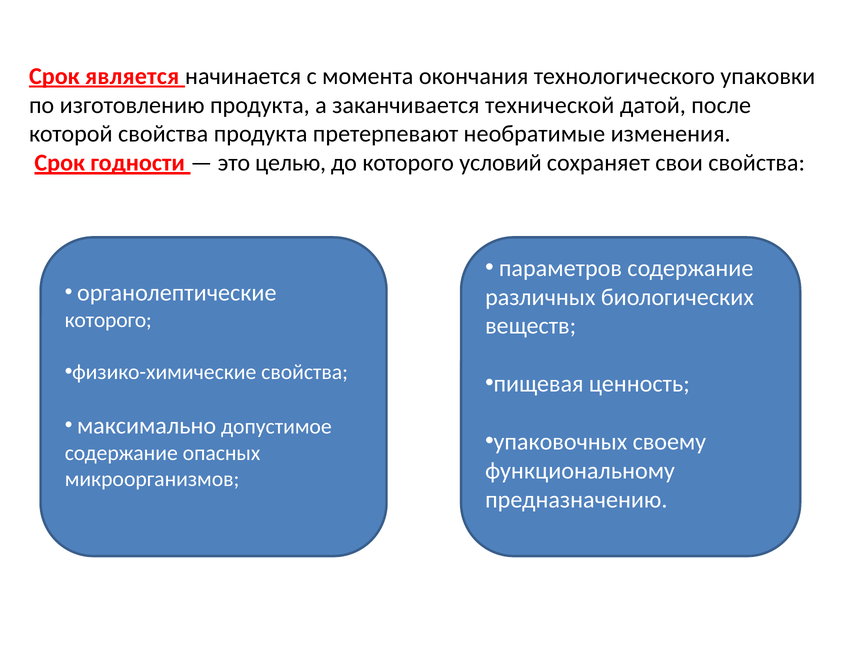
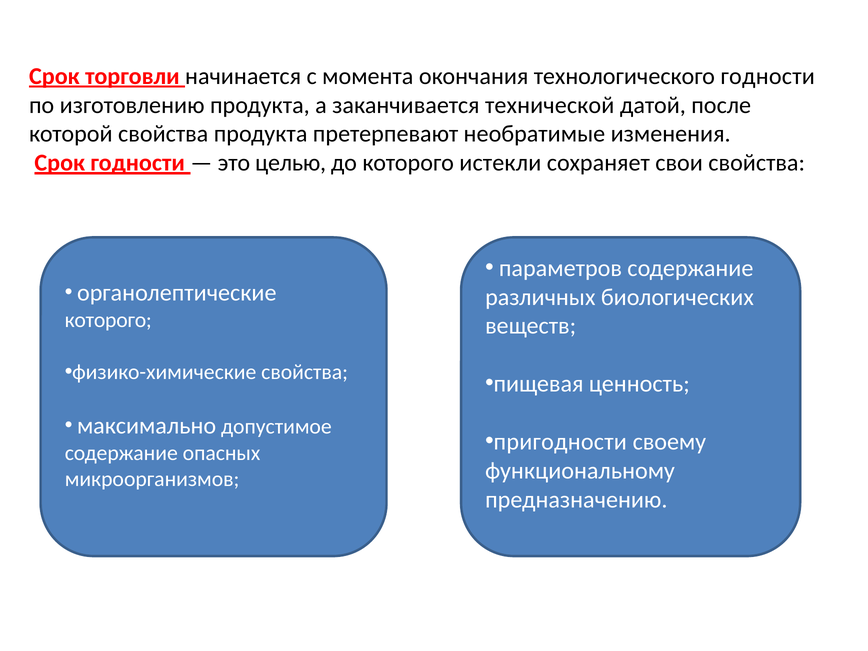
является: является -> торговли (132, 76)
технологического упаковки: упаковки -> годности (768, 76)
условий: условий -> истекли (500, 163)
упаковочных: упаковочных -> пригодности (560, 442)
